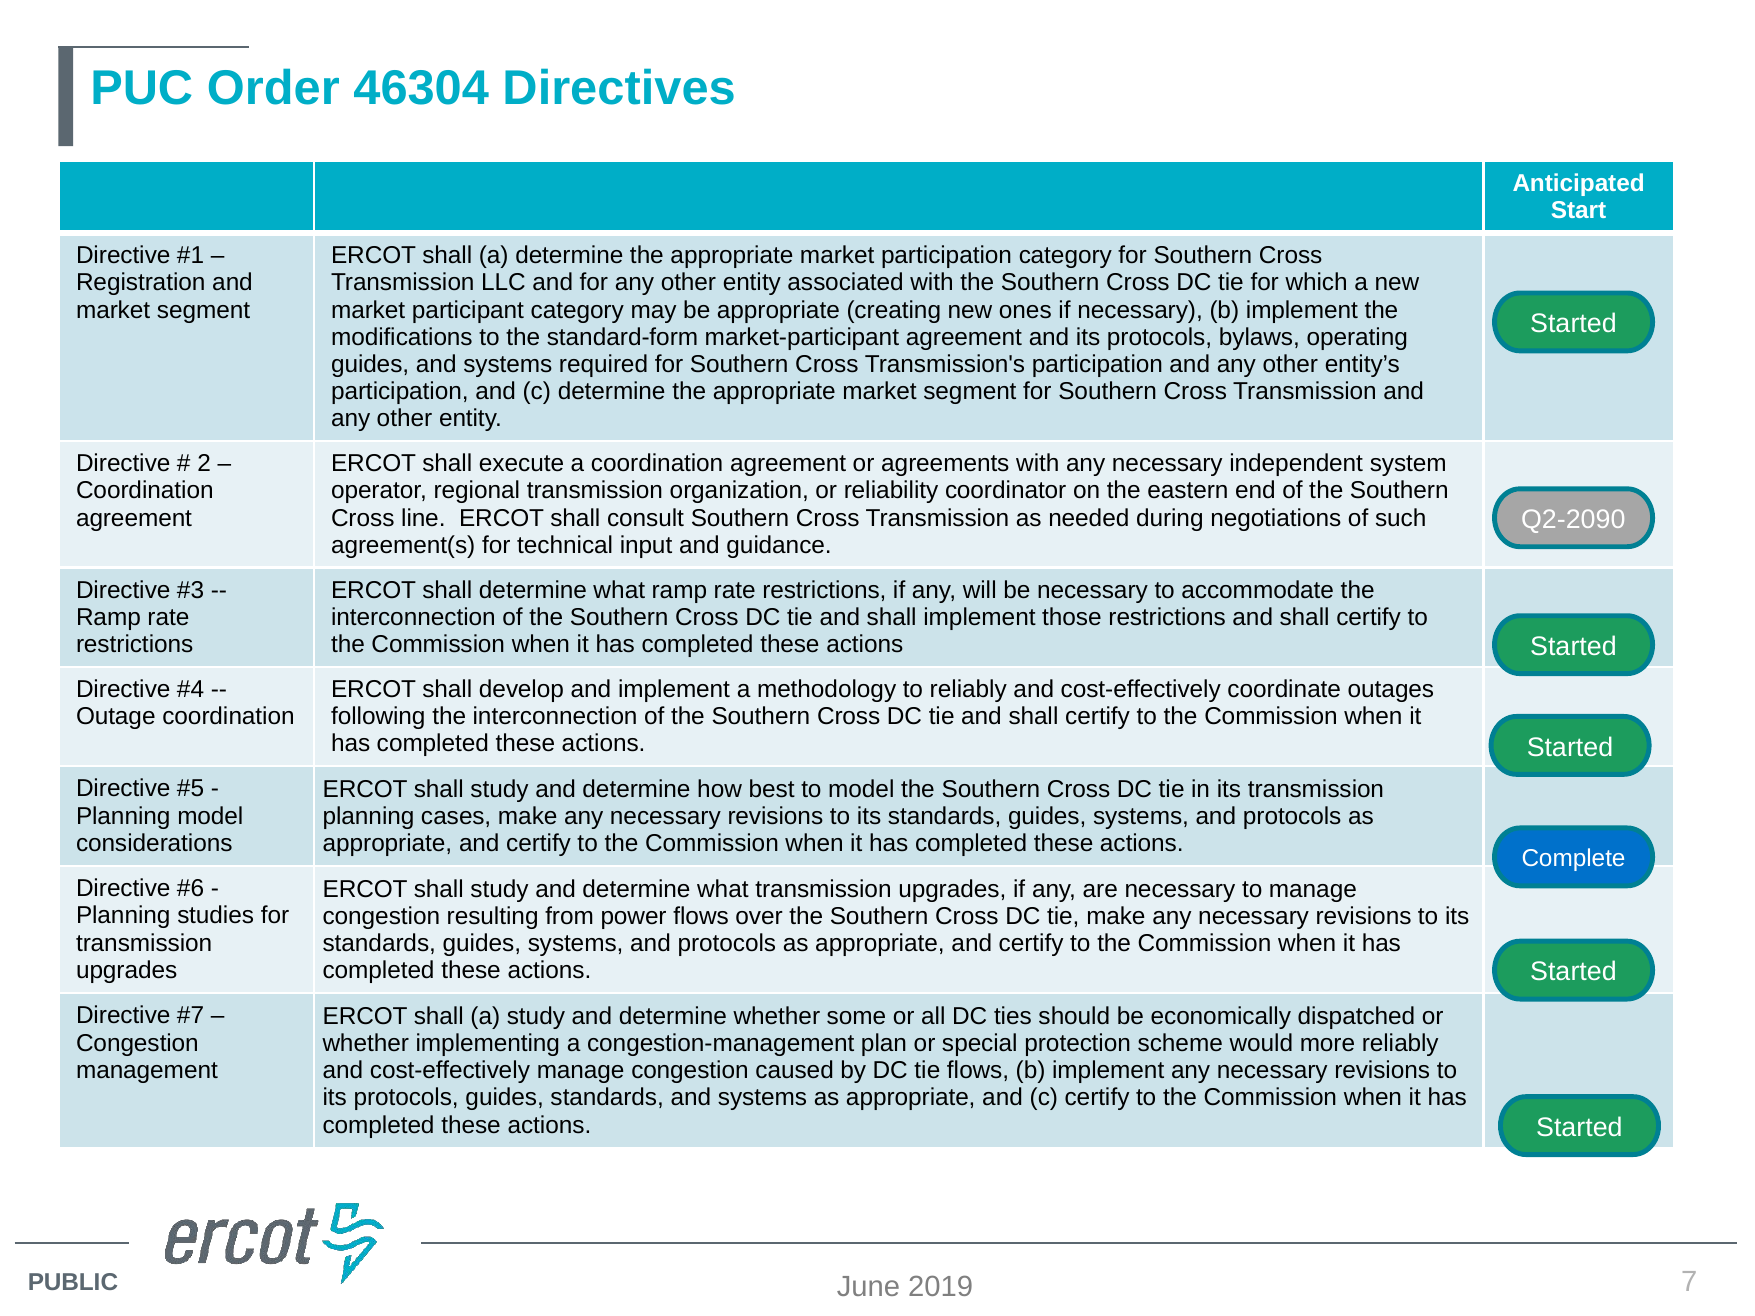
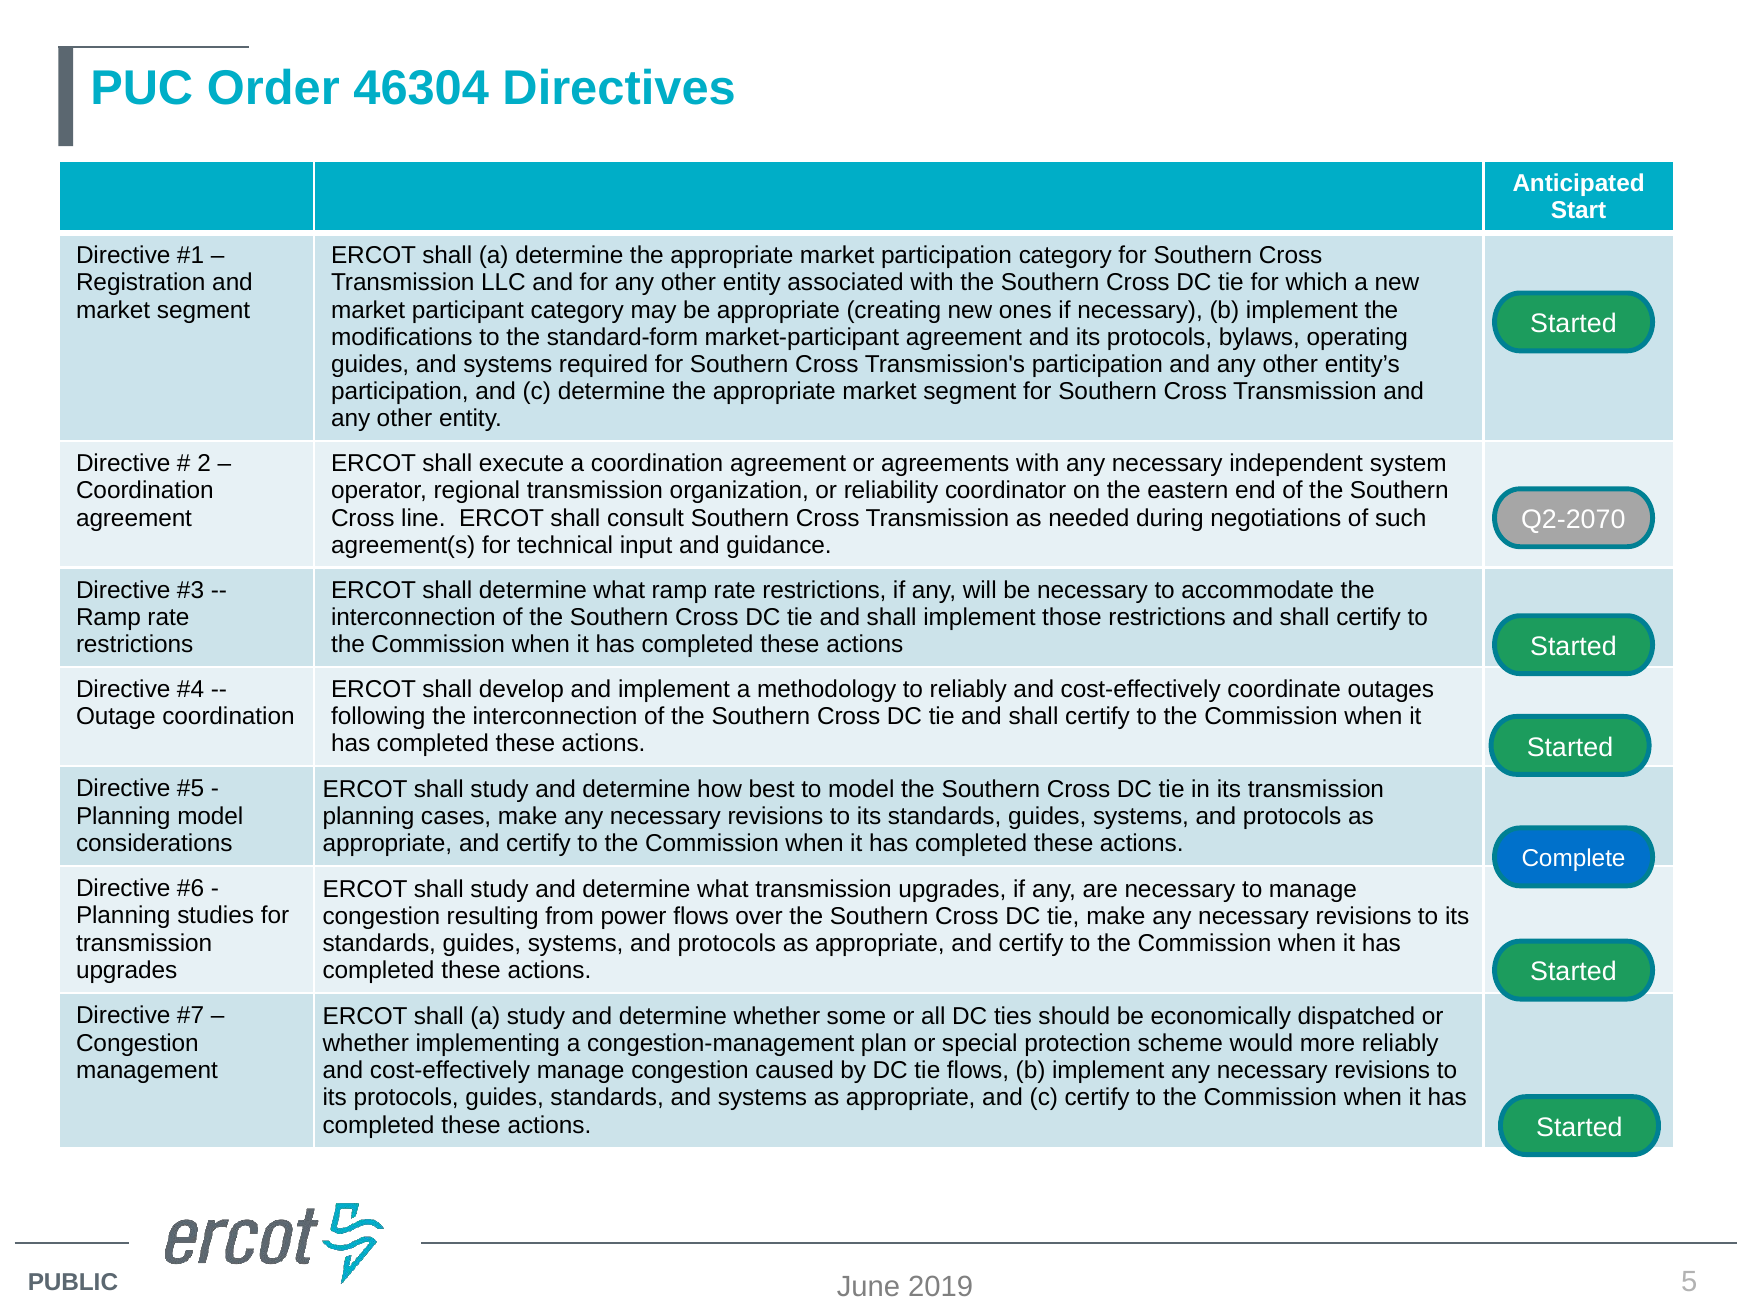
Q2-2090: Q2-2090 -> Q2-2070 (1573, 520)
7: 7 -> 5 (1689, 1282)
